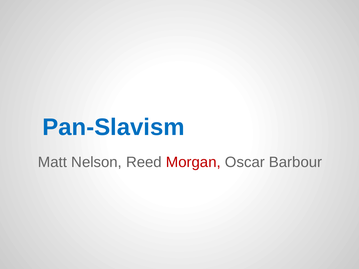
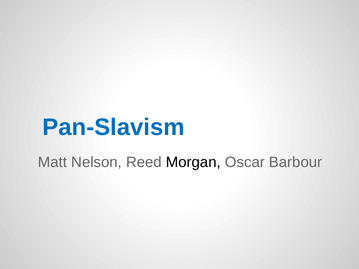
Morgan colour: red -> black (193, 162)
